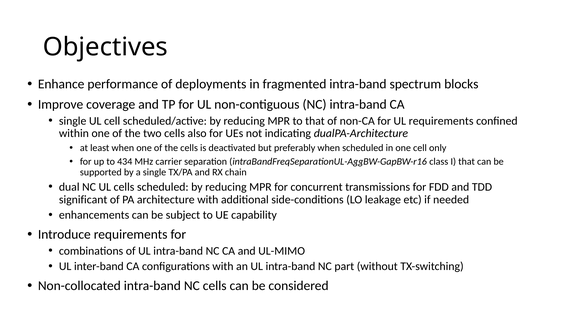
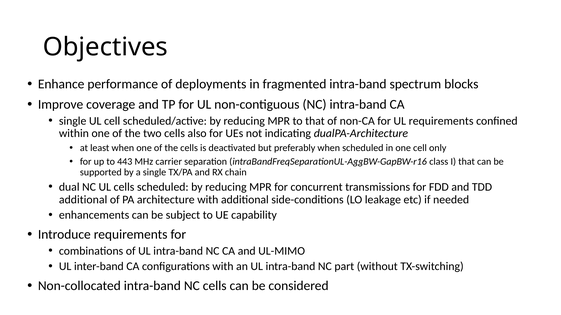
434: 434 -> 443 (125, 162)
significant: significant -> additional (83, 200)
